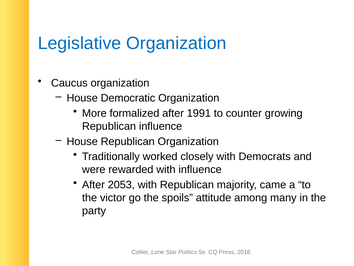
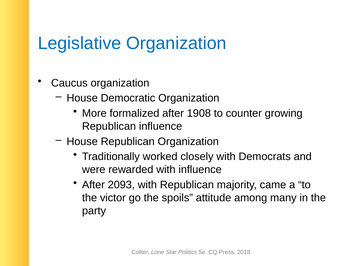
1991: 1991 -> 1908 (199, 113)
2053: 2053 -> 2093 (121, 184)
